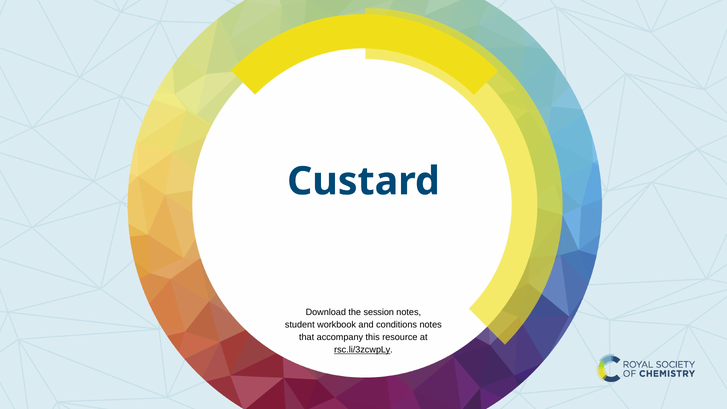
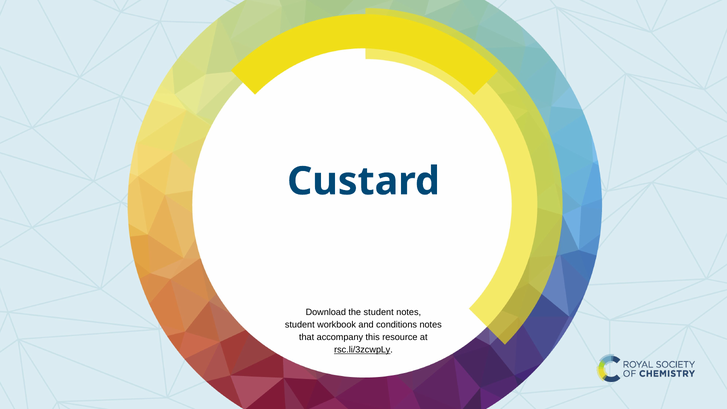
the session: session -> student (379, 312)
